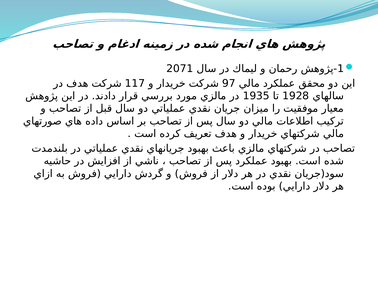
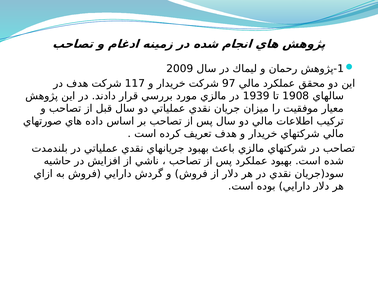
2071: 2071 -> 2009 (180, 69)
1935: 1935 -> 1939 (256, 96)
1928: 1928 -> 1908 (296, 96)
